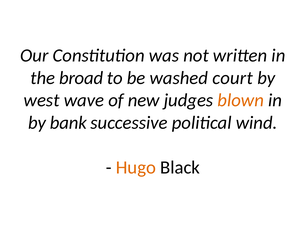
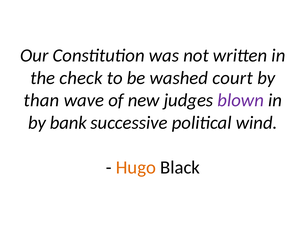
broad: broad -> check (81, 78)
west: west -> than (42, 101)
blown colour: orange -> purple (241, 101)
